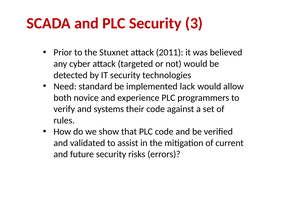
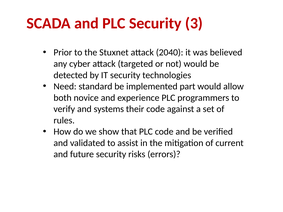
2011: 2011 -> 2040 (170, 53)
lack: lack -> part (188, 87)
